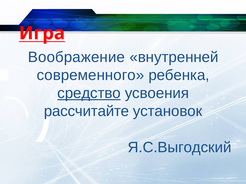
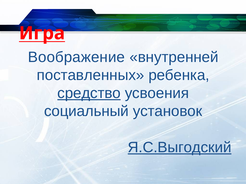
современного: современного -> поставленных (91, 75)
рассчитайте: рассчитайте -> социальный (86, 112)
Я.С.Выгодский underline: none -> present (180, 148)
